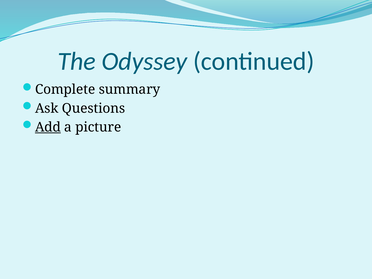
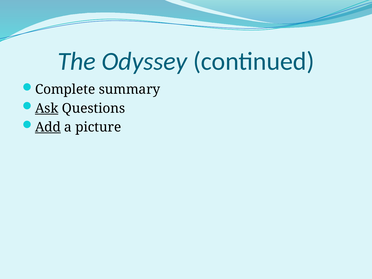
Ask underline: none -> present (47, 108)
